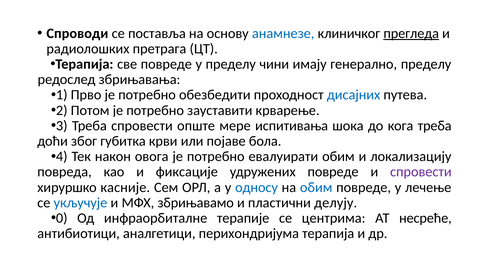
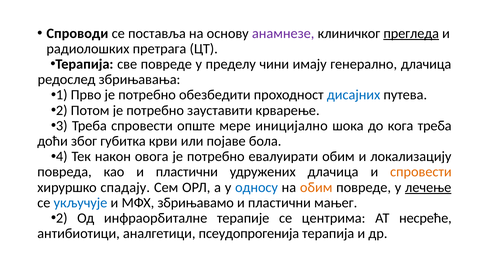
анамнезе colour: blue -> purple (283, 33)
генерално пределу: пределу -> длачица (426, 64)
испитивања: испитивања -> иницијално (291, 126)
фиксације: фиксације -> пластични (187, 172)
удружених повреде: повреде -> длачица (333, 172)
спровести colour: purple -> orange (421, 172)
касније: касније -> спадају (125, 187)
обим colour: blue -> orange (316, 187)
лечење underline: none -> present (428, 187)
делују: делују -> мањег (336, 203)
0: 0 -> 2 (62, 218)
перихондријума: перихондријума -> псеудопрогенија (249, 234)
